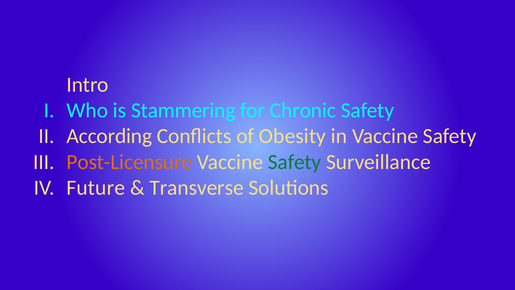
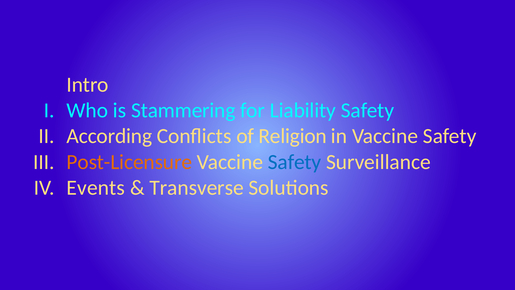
Chronic: Chronic -> Liability (303, 110)
Obesity: Obesity -> Religion (293, 136)
Safety colour: green -> blue (295, 162)
Future: Future -> Events (96, 188)
